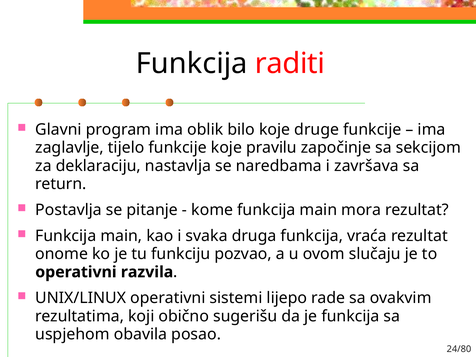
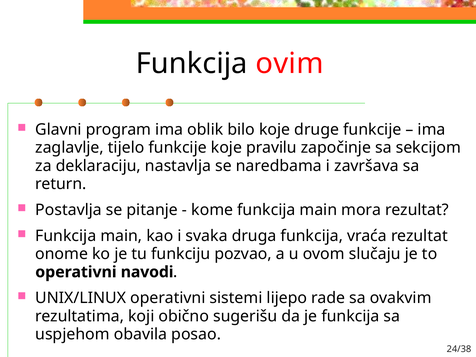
raditi: raditi -> ovim (290, 64)
razvila: razvila -> navodi (147, 272)
24/80: 24/80 -> 24/38 (459, 349)
